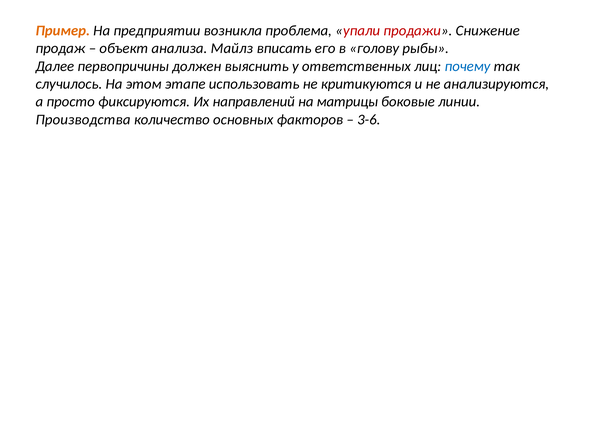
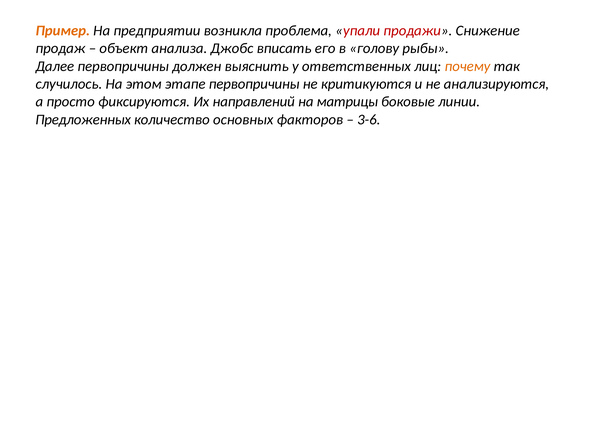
Майлз: Майлз -> Джобс (232, 48)
почему colour: blue -> orange (467, 66)
этапе использовать: использовать -> первопричины (254, 84)
Производства: Производства -> Предложенных (83, 119)
